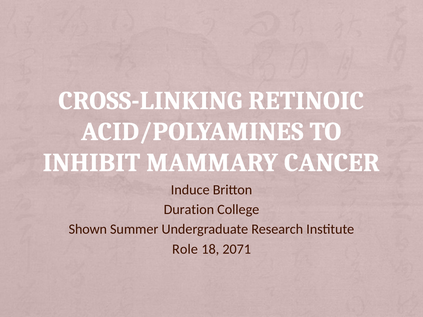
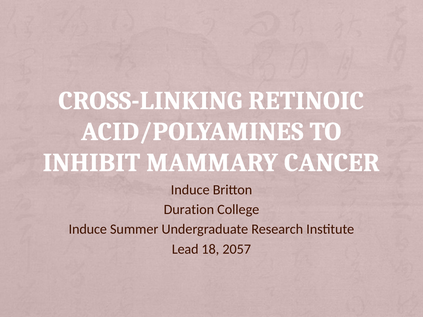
Shown: Shown -> Induce (88, 229)
Role: Role -> Lead (185, 249)
2071: 2071 -> 2057 (237, 249)
